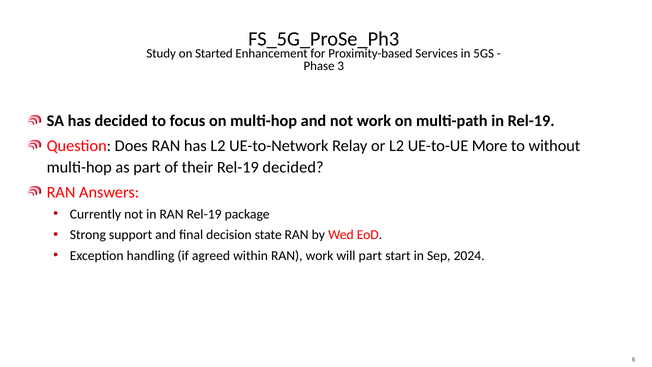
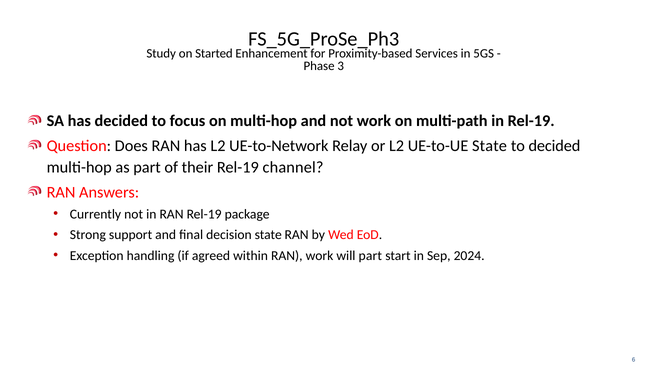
UE-to-UE More: More -> State (490, 146)
to without: without -> decided (554, 146)
Rel-19 decided: decided -> channel (293, 167)
